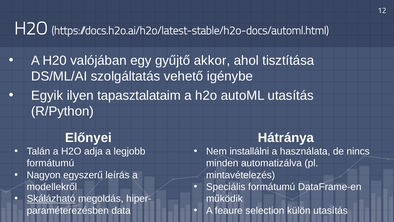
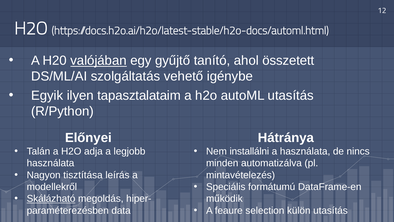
valójában underline: none -> present (99, 61)
akkor: akkor -> tanító (212, 61)
tisztítása: tisztítása -> összetett (288, 61)
formátumú: formátumú -> használata (50, 163)
egyszerű: egyszerű -> tisztítása (83, 175)
